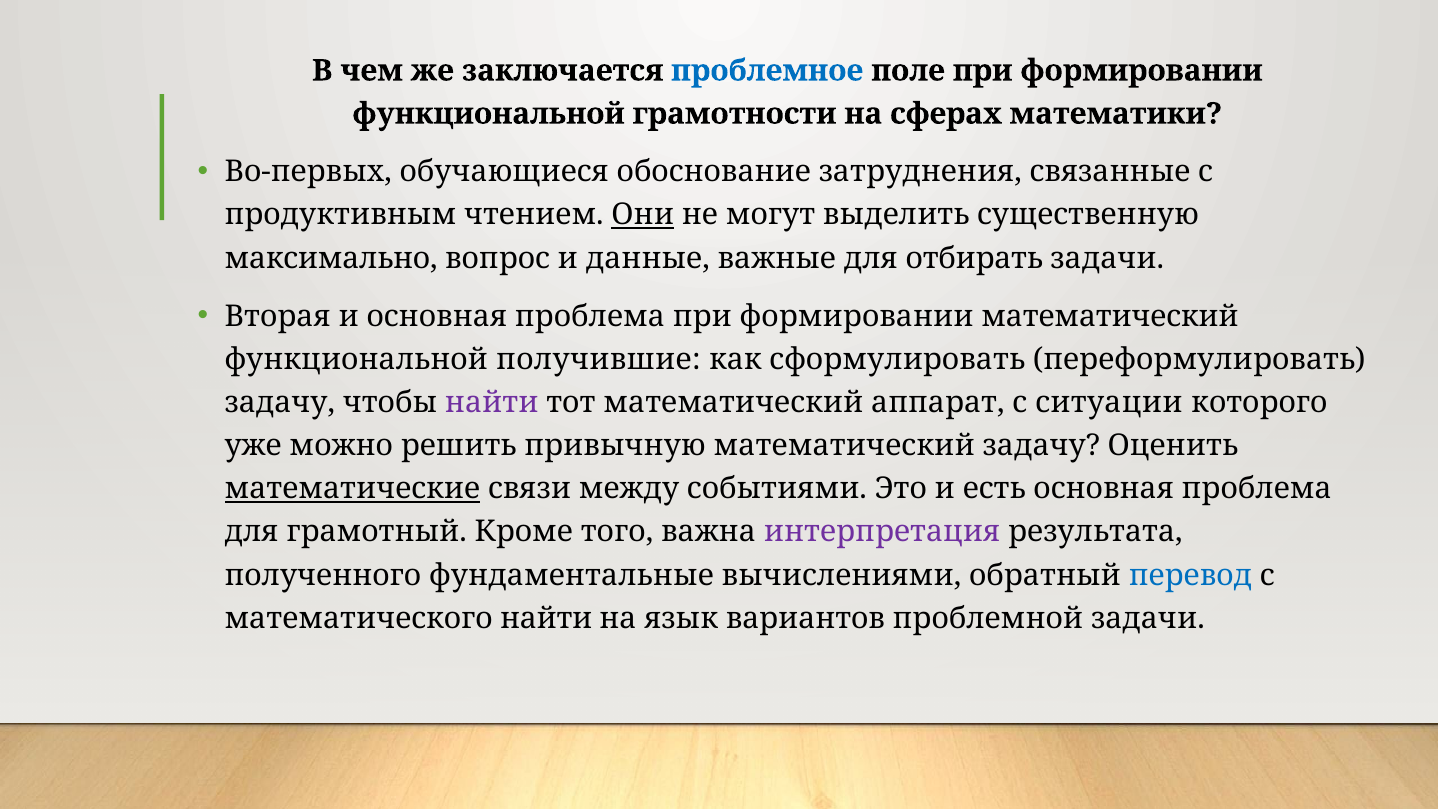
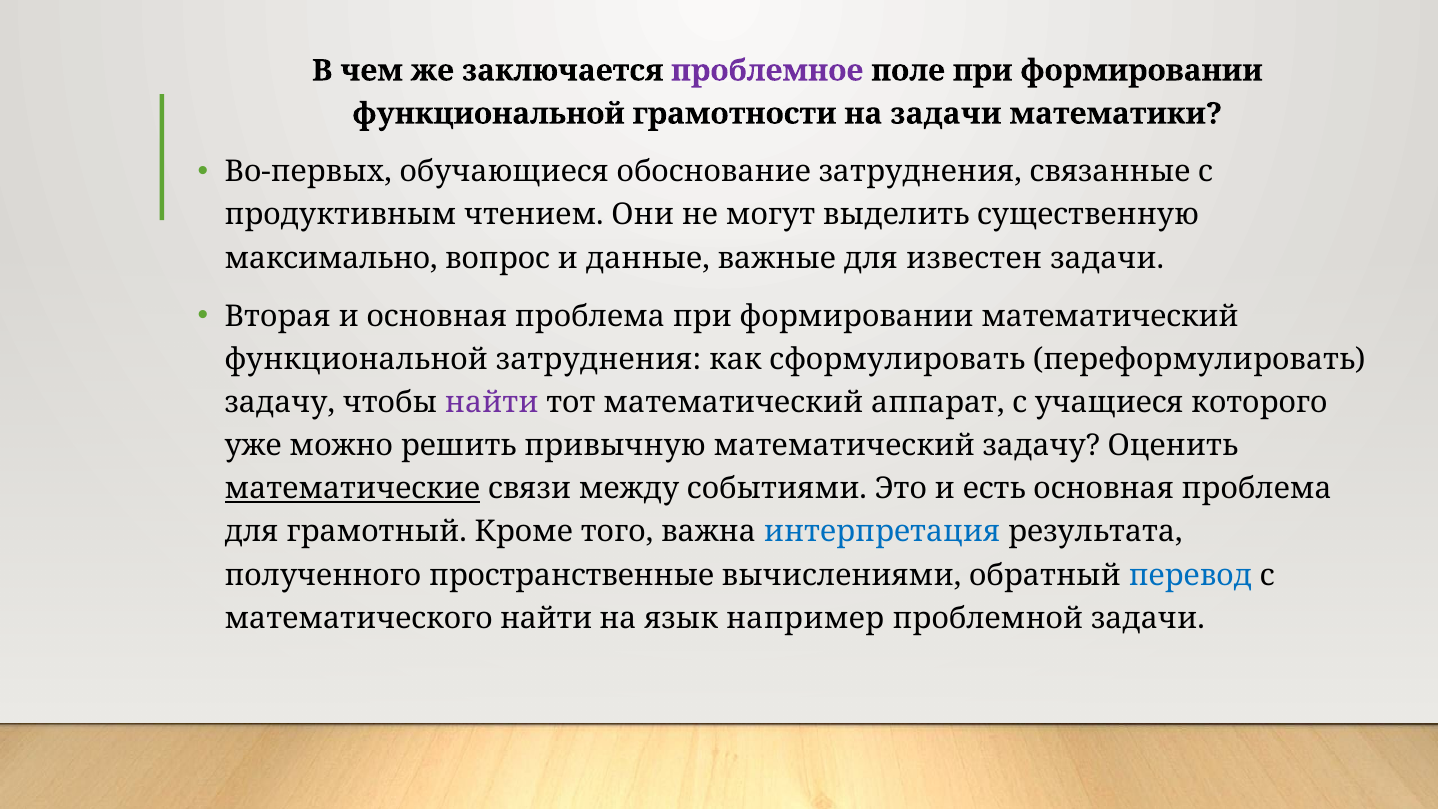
проблемное colour: blue -> purple (767, 71)
на сферах: сферах -> задачи (946, 114)
Они underline: present -> none (643, 215)
отбирать: отбирать -> известен (974, 258)
функциональной получившие: получившие -> затруднения (599, 359)
ситуации: ситуации -> учащиеся (1109, 403)
интерпретация colour: purple -> blue (882, 532)
фундаментальные: фундаментальные -> пространственные (572, 575)
вариантов: вариантов -> например (805, 618)
